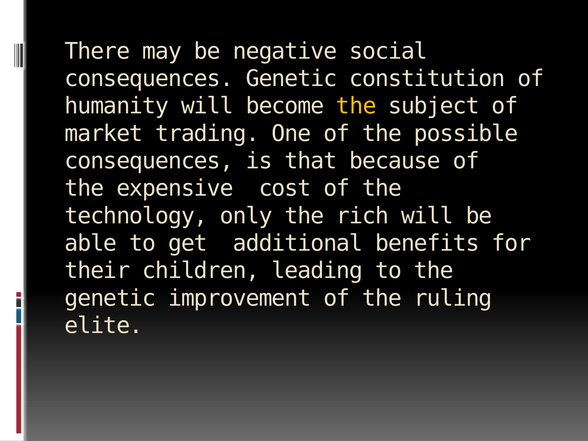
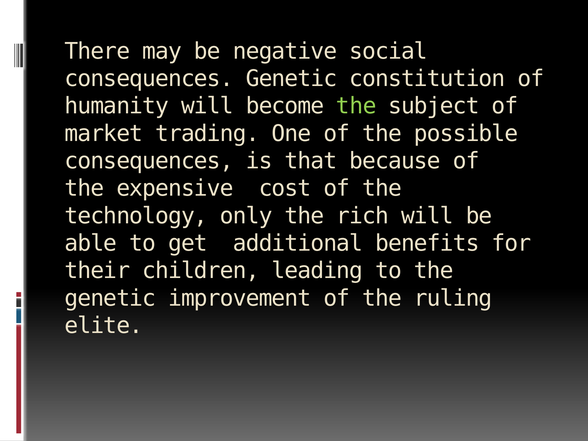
the colour: yellow -> light green (356, 106)
